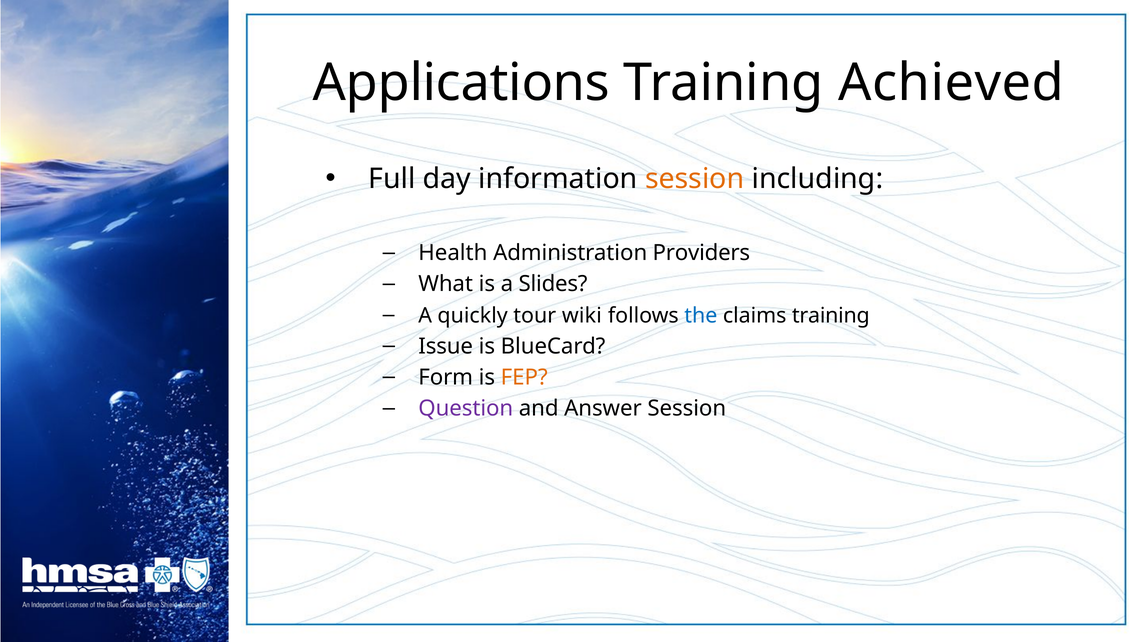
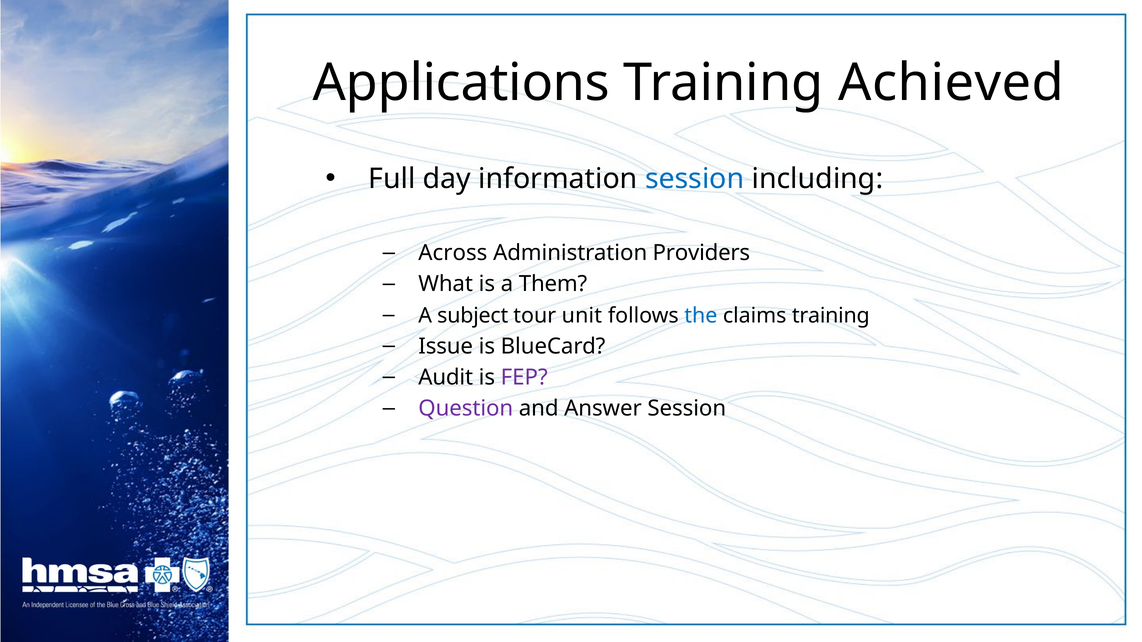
session colour: orange -> blue (695, 179)
Health: Health -> Across (453, 253)
Slides: Slides -> Them (553, 284)
quickly: quickly -> subject (473, 316)
wiki: wiki -> unit (582, 316)
Form: Form -> Audit (446, 378)
FEP colour: orange -> purple (524, 378)
